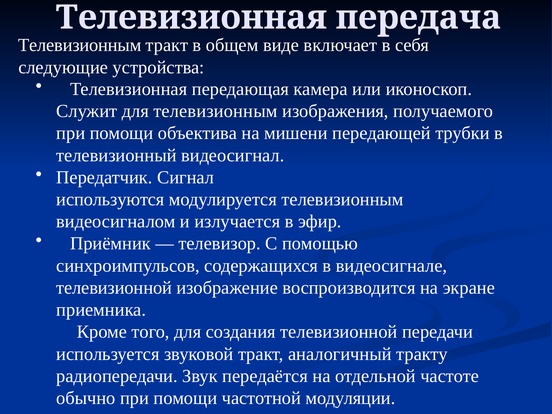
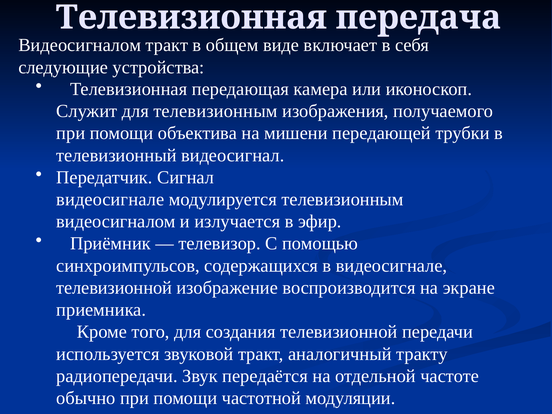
Телевизионным: Телевизионным -> Видеосигналом (80, 45)
используются: используются -> видеосигнале (110, 199)
